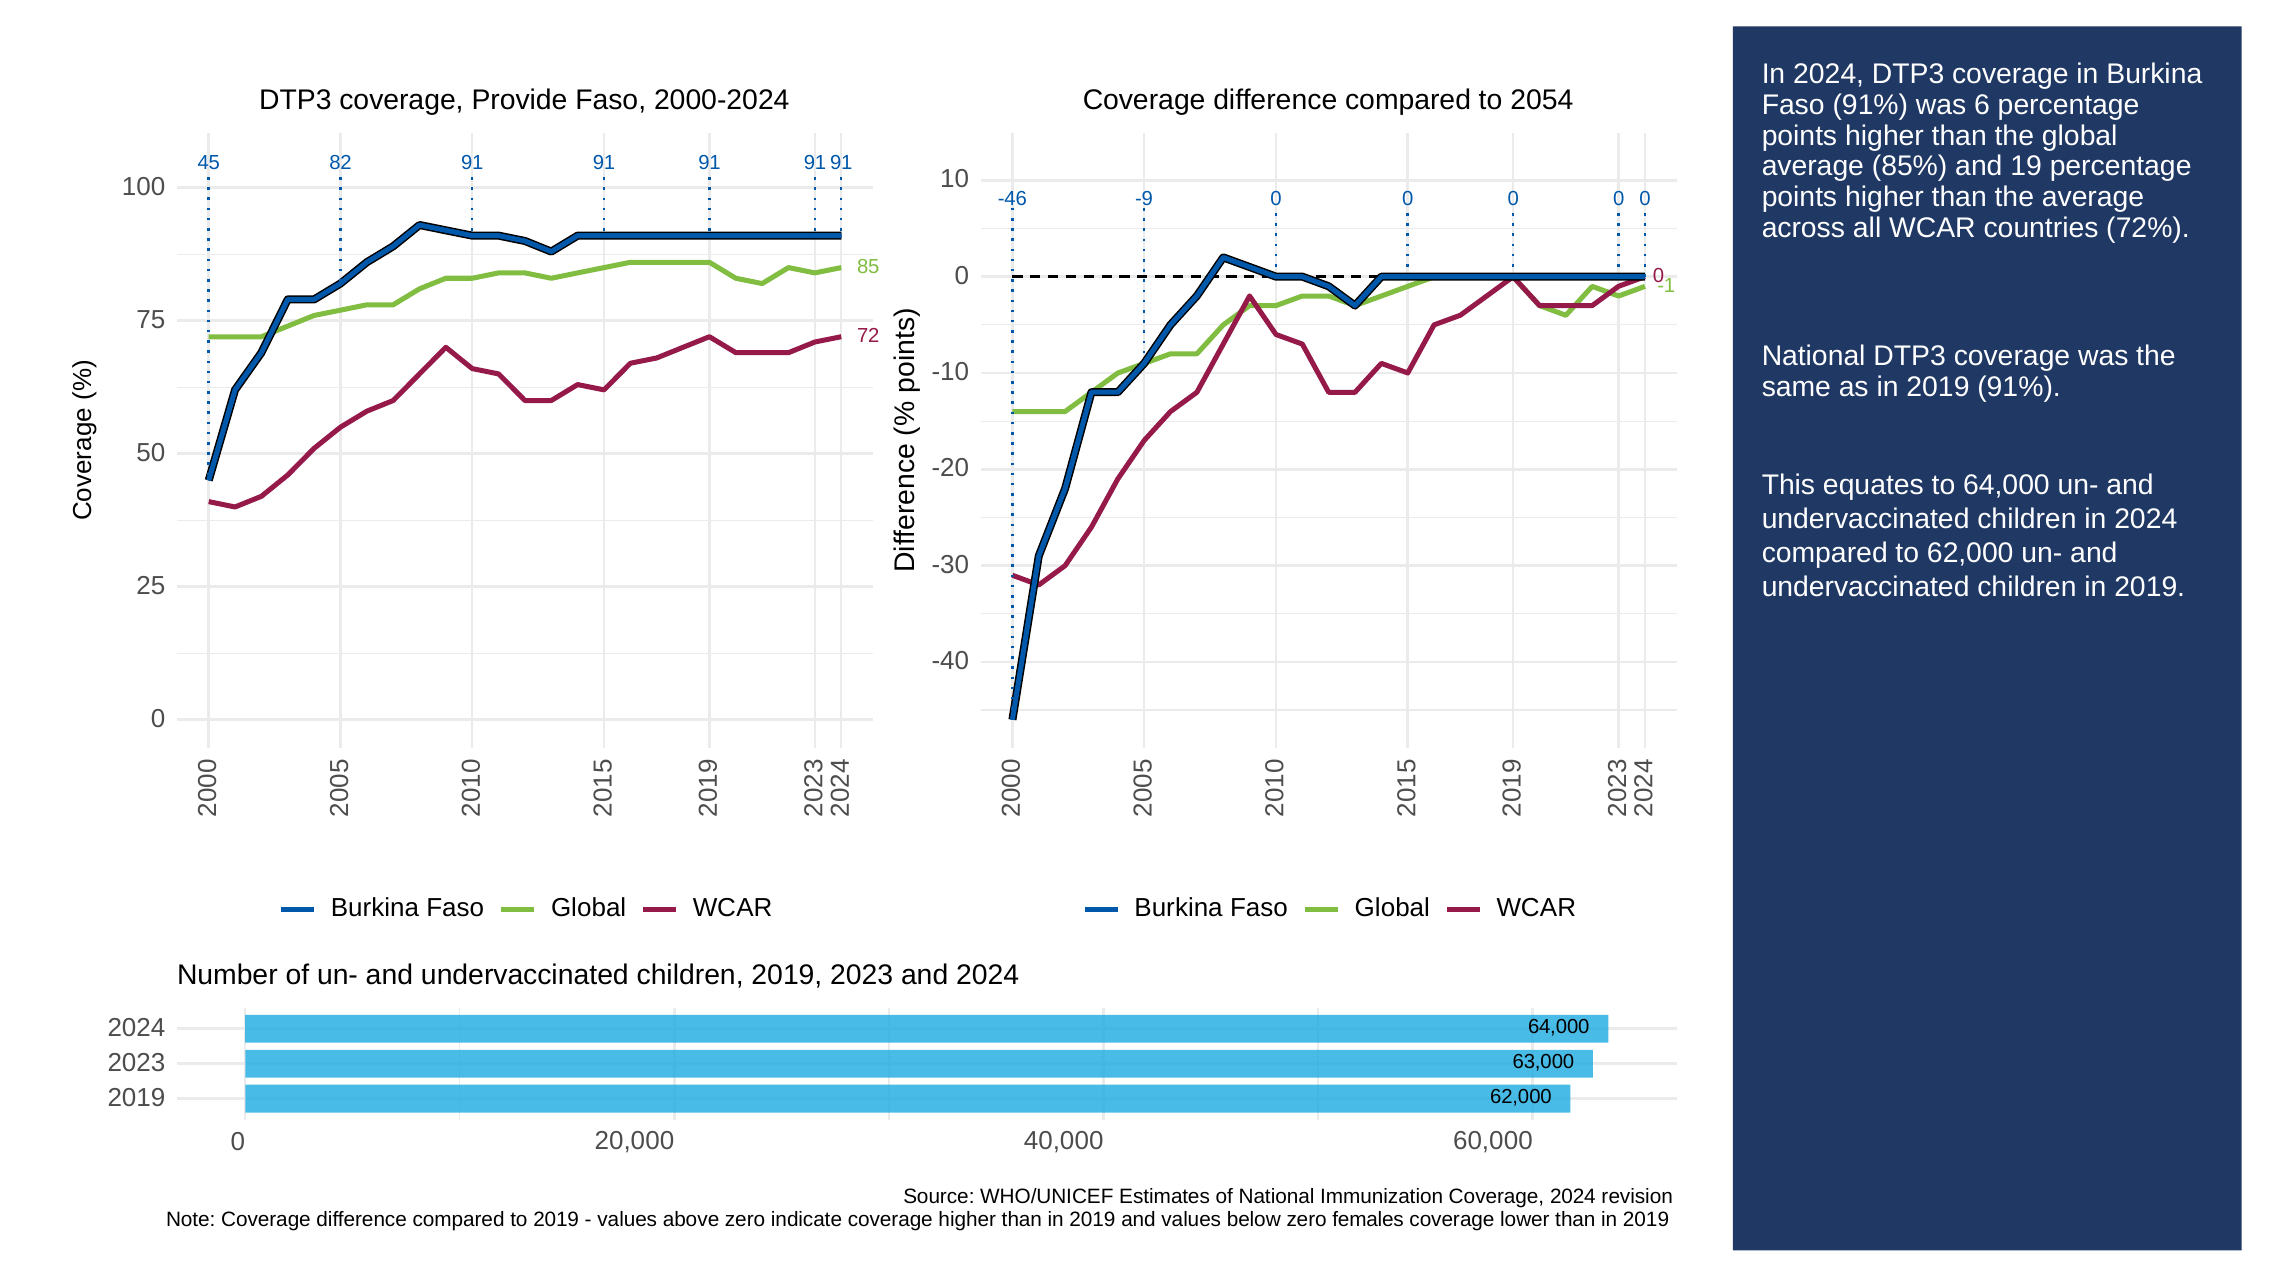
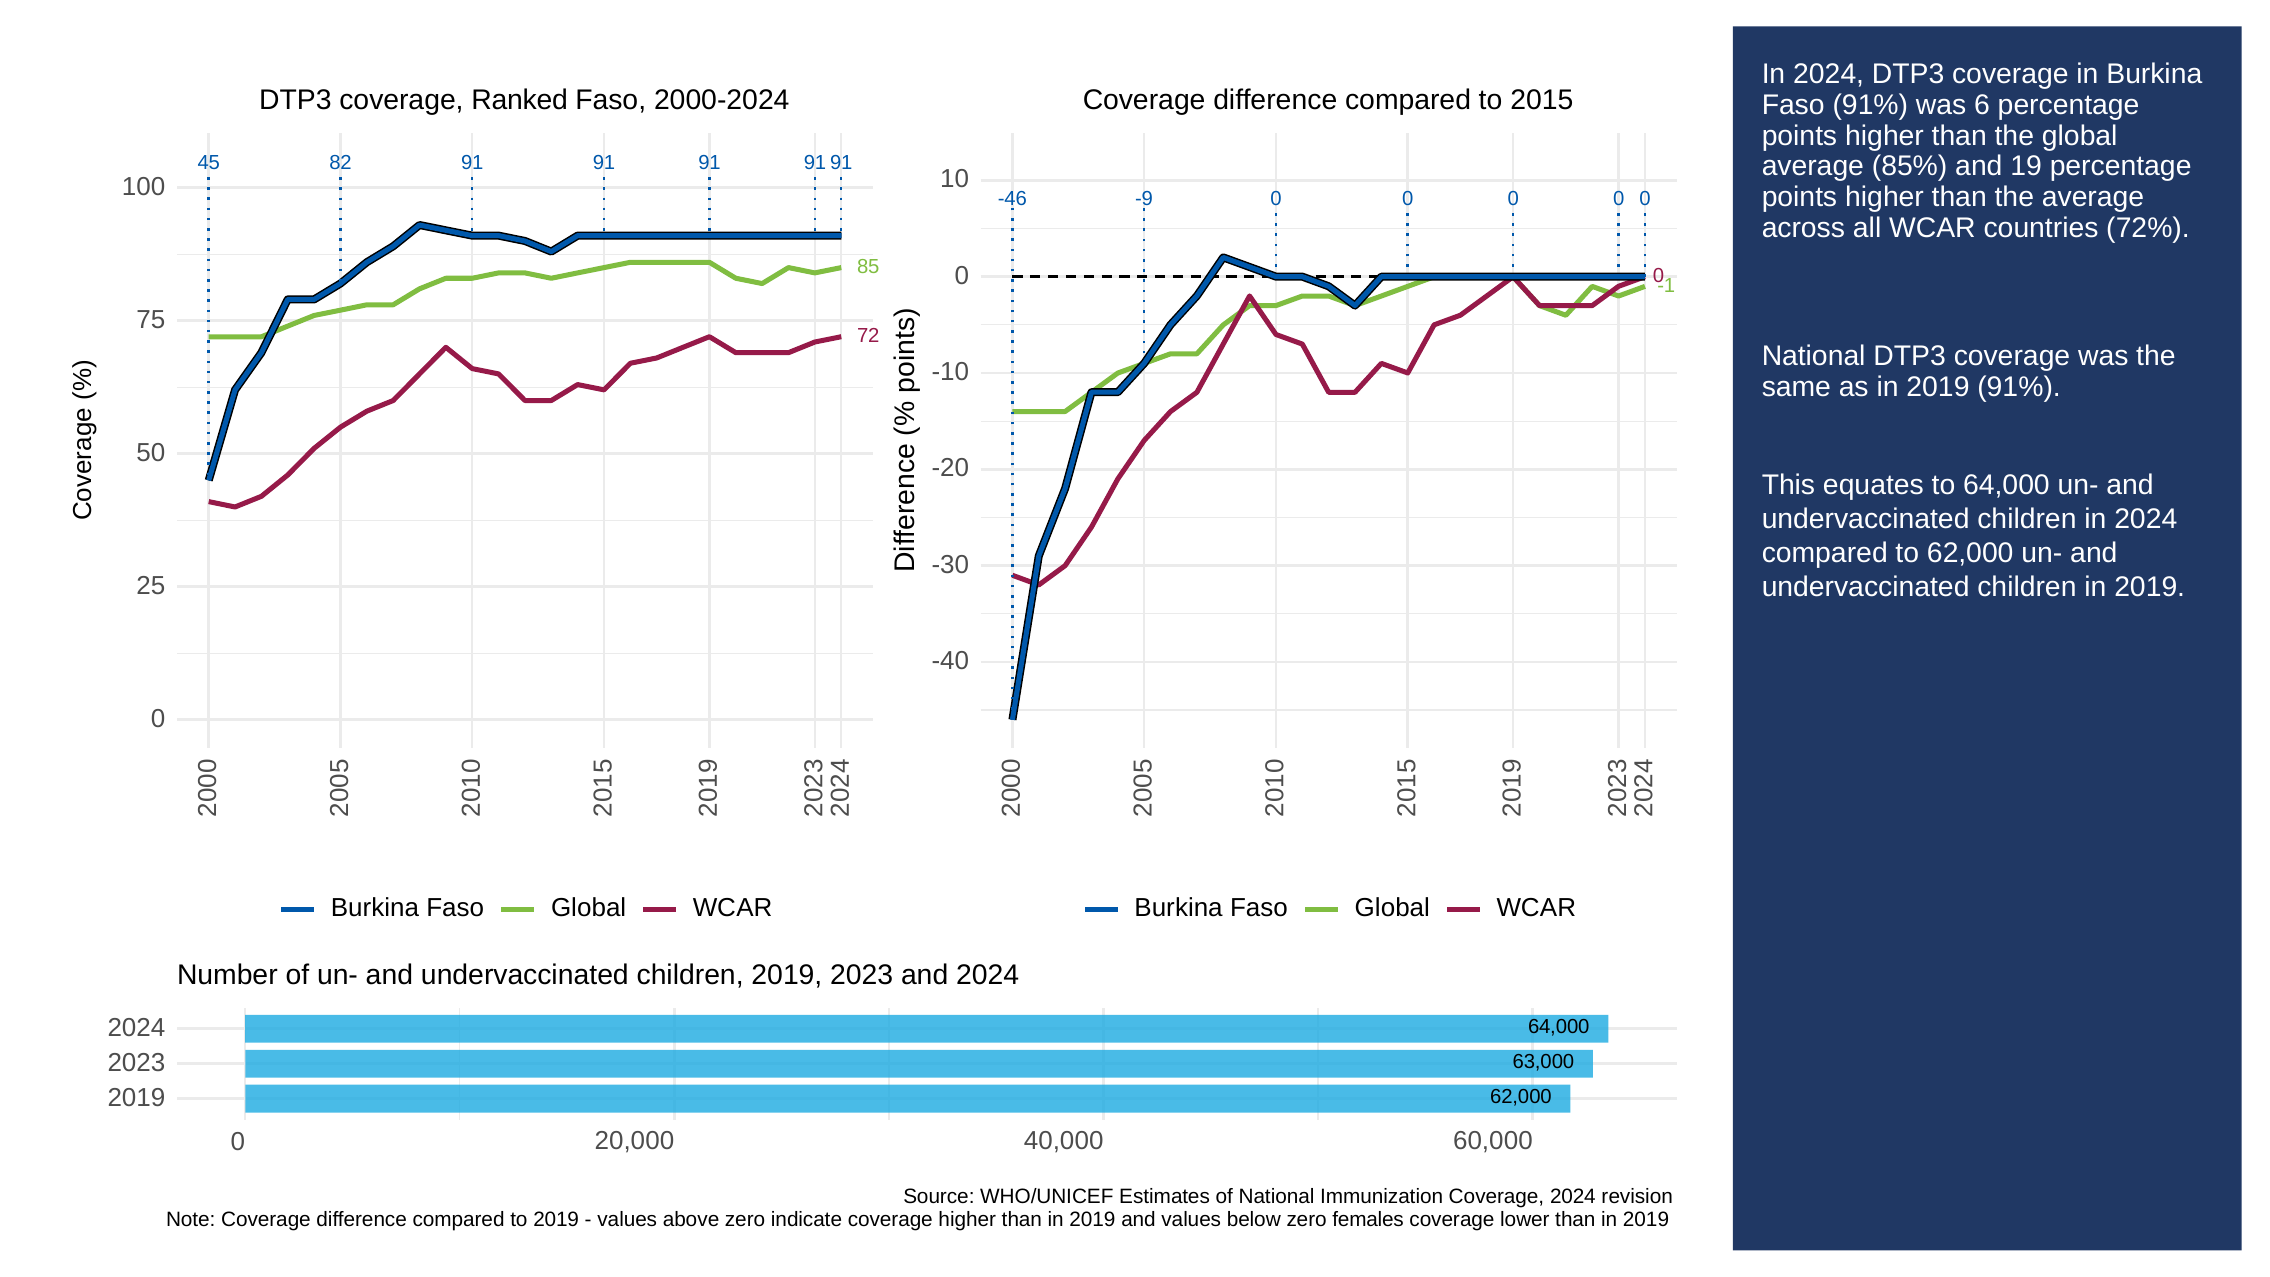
2054: 2054 -> 2015 (1542, 100)
Provide: Provide -> Ranked (520, 100)
